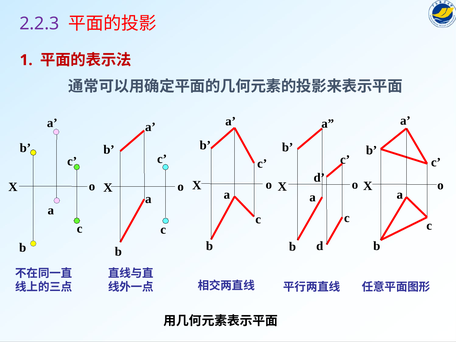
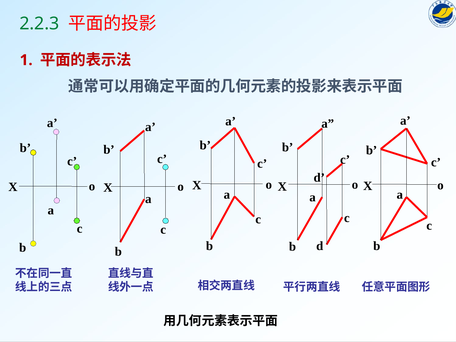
2.2.3 colour: purple -> green (39, 24)
